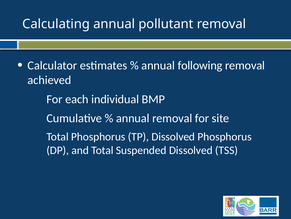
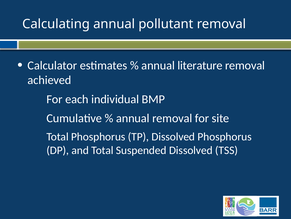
following: following -> literature (200, 65)
